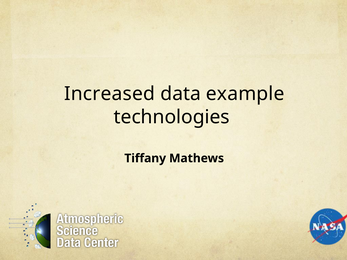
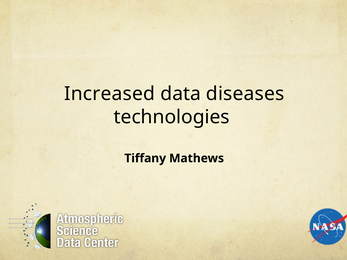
example: example -> diseases (245, 94)
